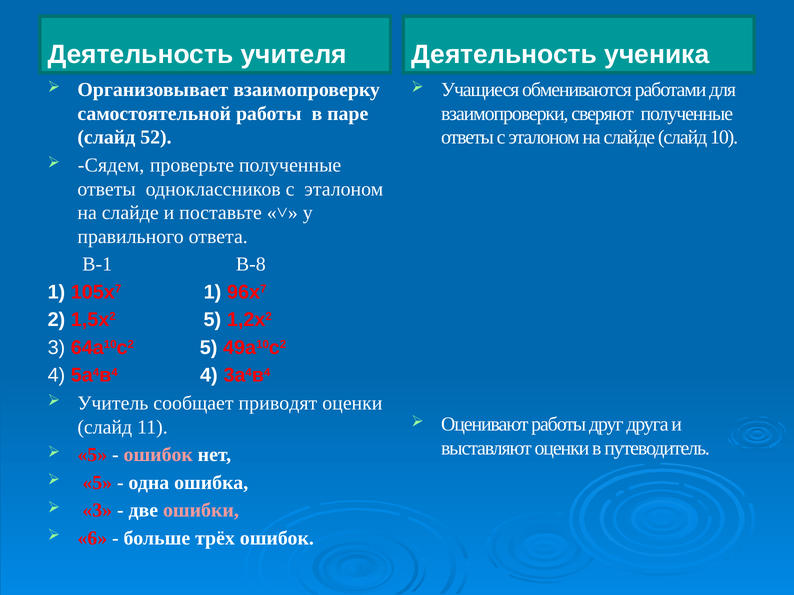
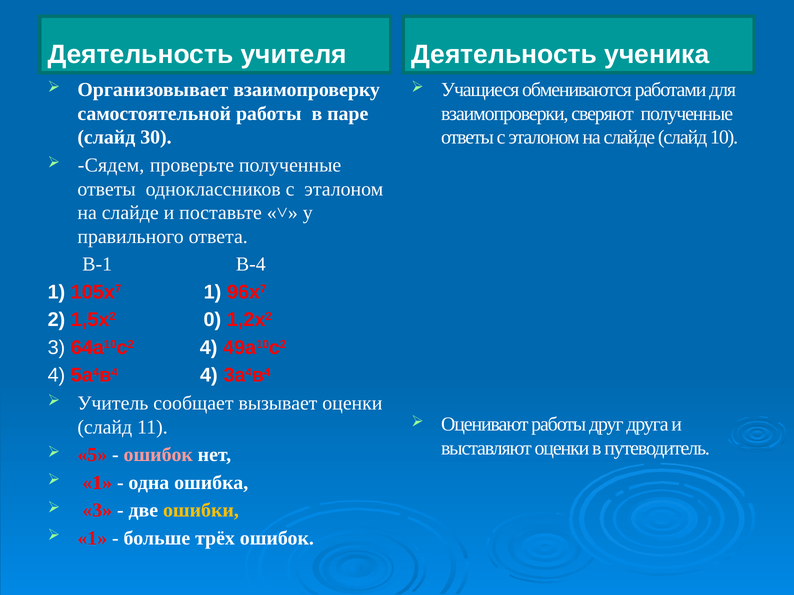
52: 52 -> 30 (156, 138)
В-8: В-8 -> В-4 (251, 265)
1,5х2 5: 5 -> 0 (212, 320)
64а10с2 5: 5 -> 4 (209, 348)
приводят: приводят -> вызывает (278, 404)
5: 5 -> 1 (97, 483)
ошибки colour: pink -> yellow (201, 511)
6: 6 -> 1 (92, 539)
